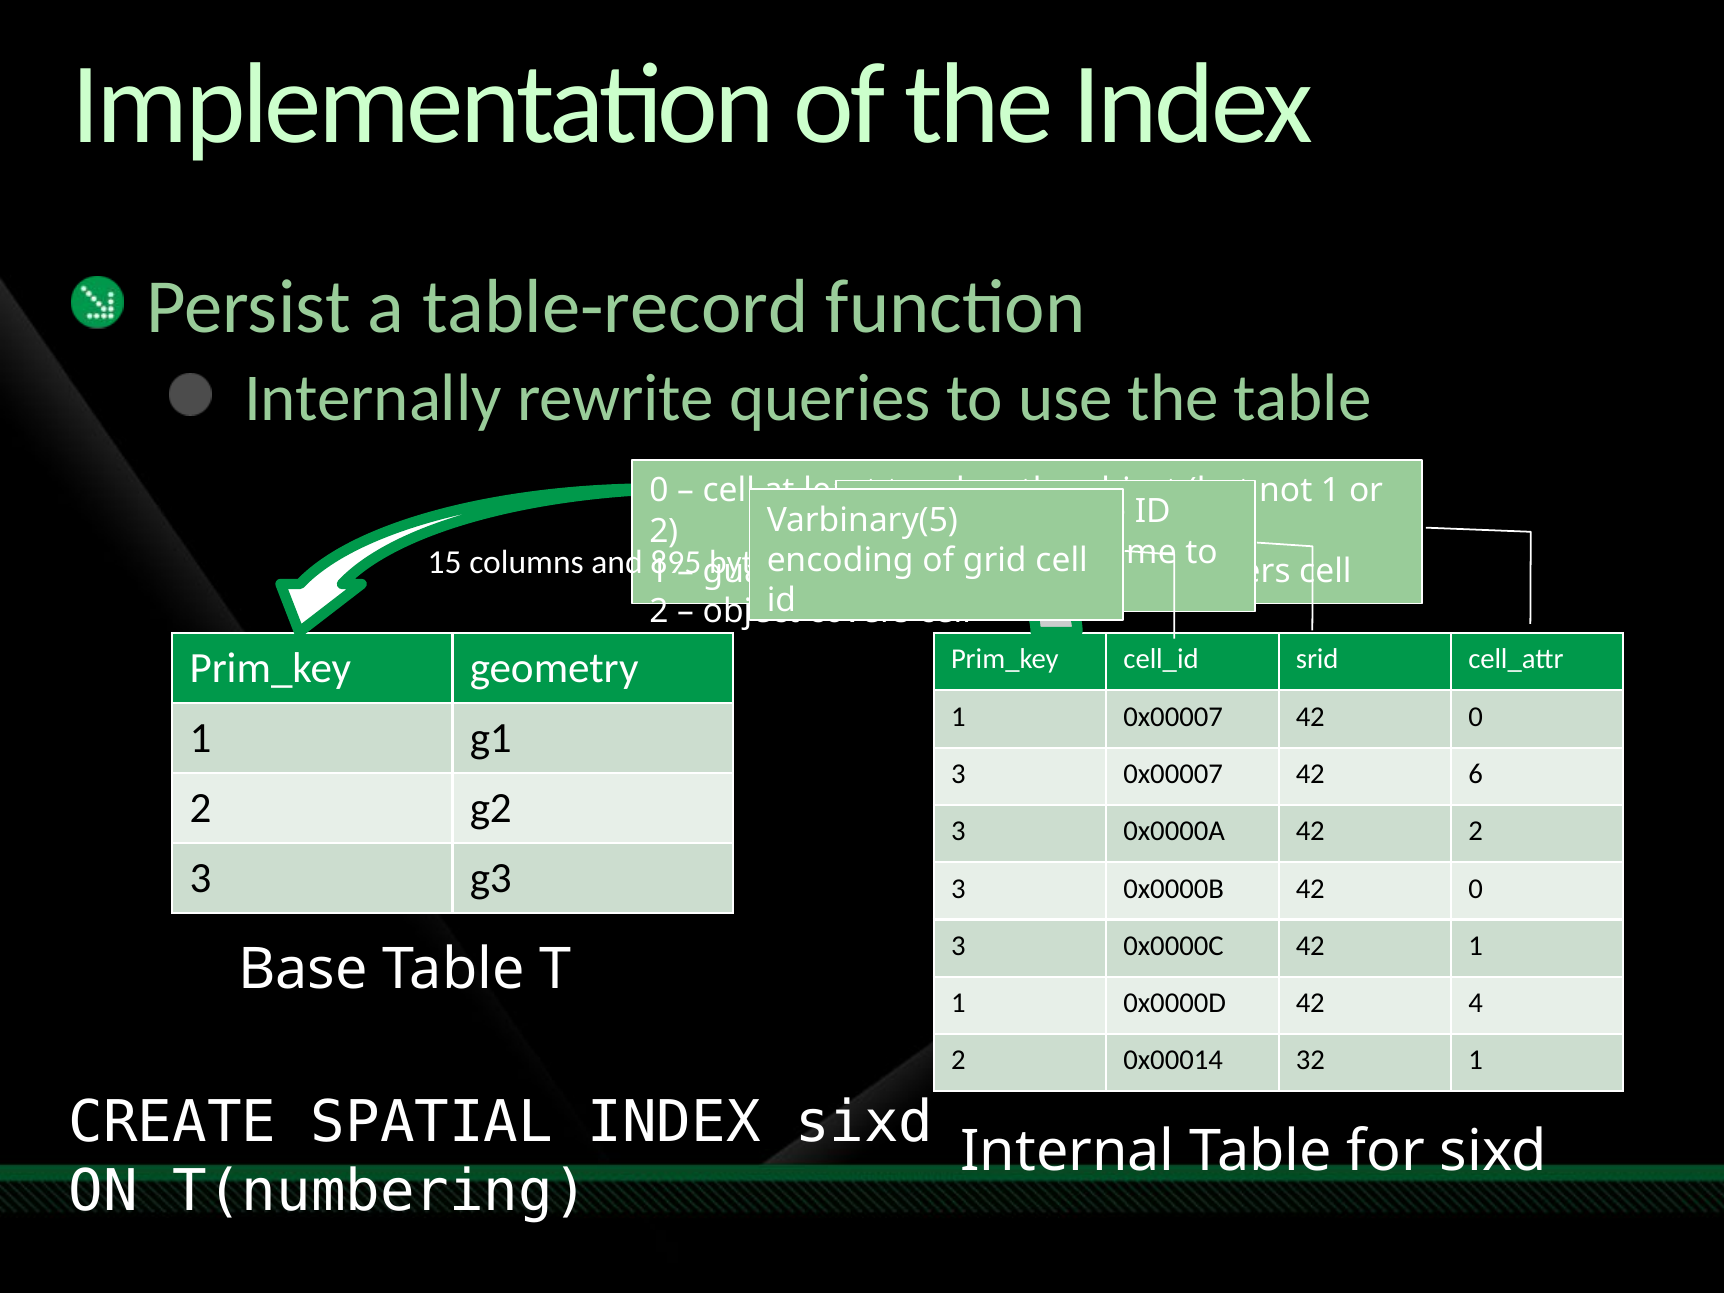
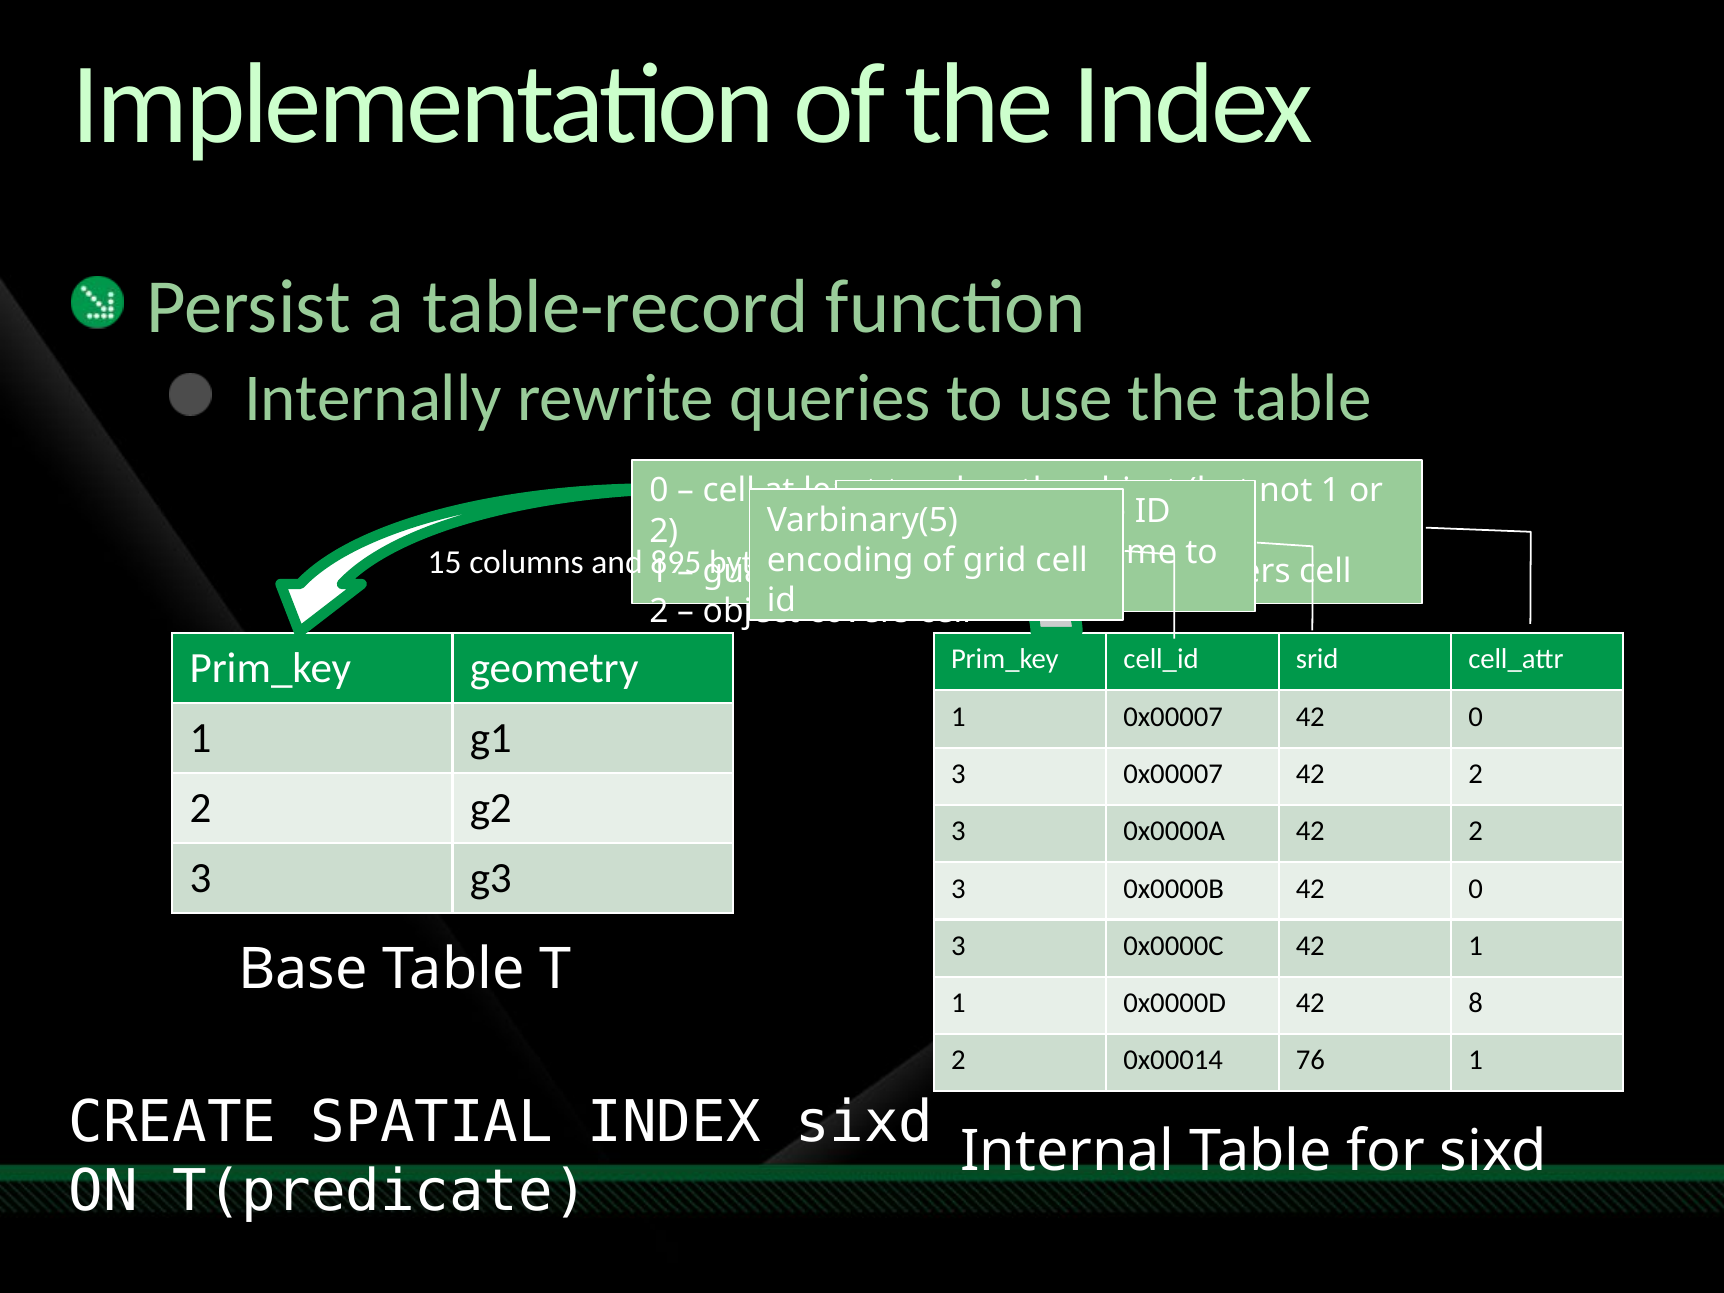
0x00007 42 6: 6 -> 2 (1476, 774)
4: 4 -> 8 (1476, 1003)
32: 32 -> 76 (1310, 1060)
T(numbering: T(numbering -> T(predicate (380, 1192)
